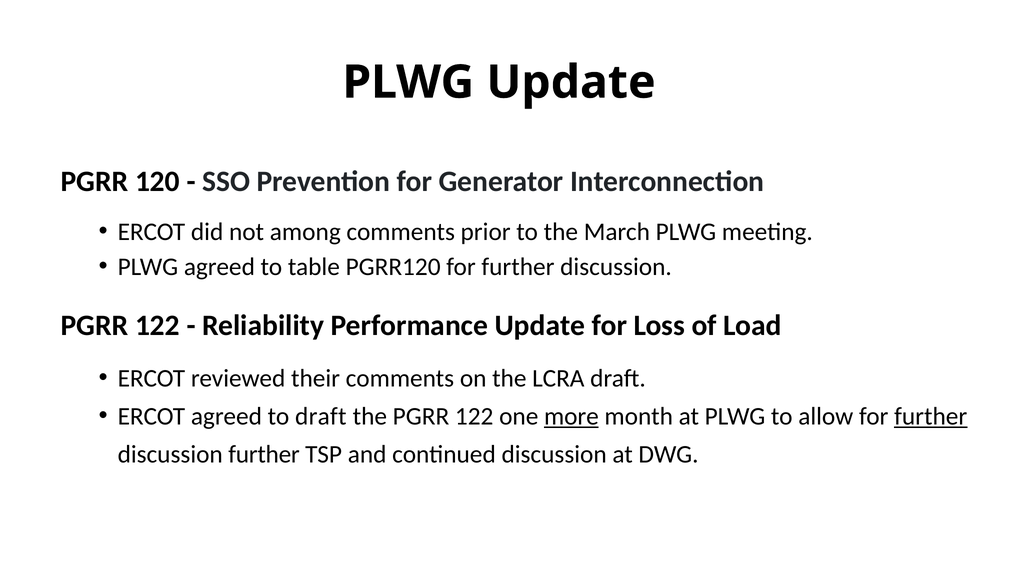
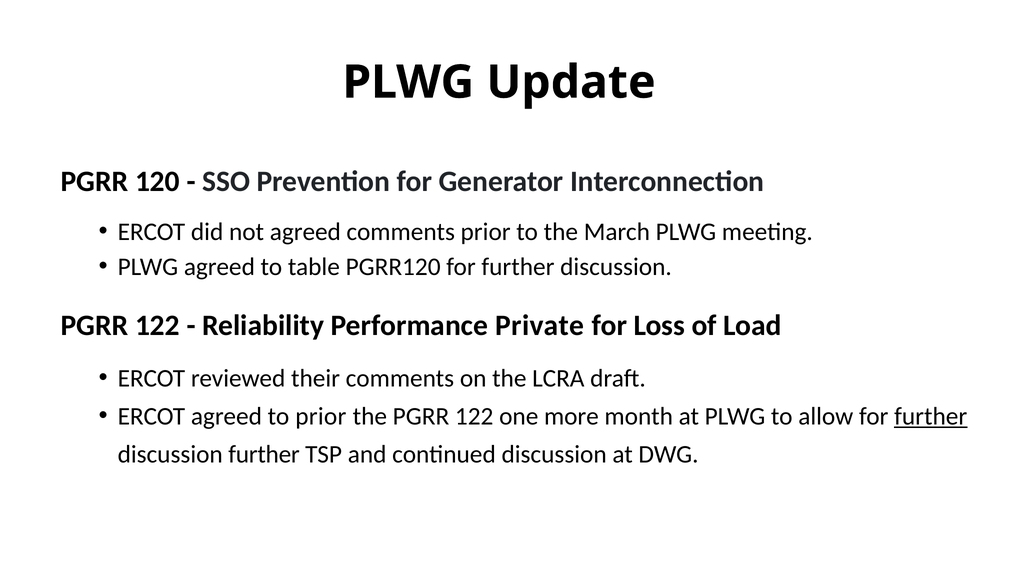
not among: among -> agreed (305, 232)
Performance Update: Update -> Private (540, 325)
to draft: draft -> prior (321, 416)
more underline: present -> none (571, 416)
